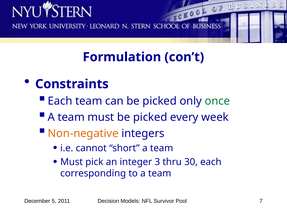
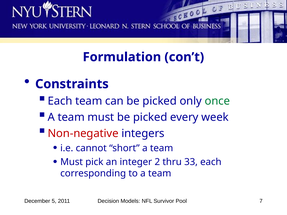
Non-negative colour: orange -> red (83, 134)
3: 3 -> 2 (157, 162)
30: 30 -> 33 (191, 162)
